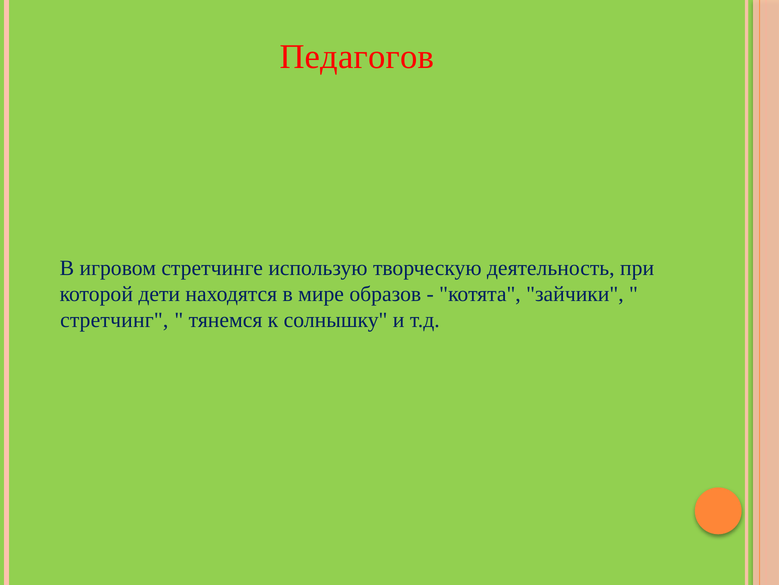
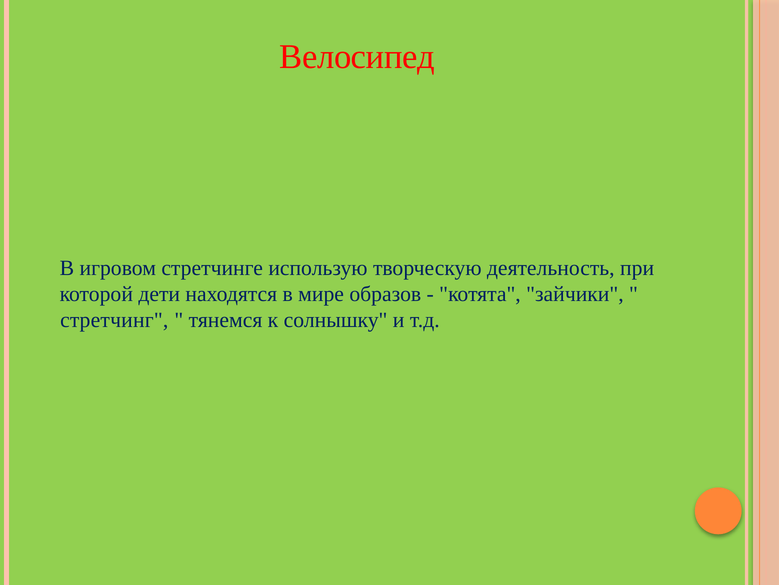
Педагогов: Педагогов -> Велосипед (357, 57)
